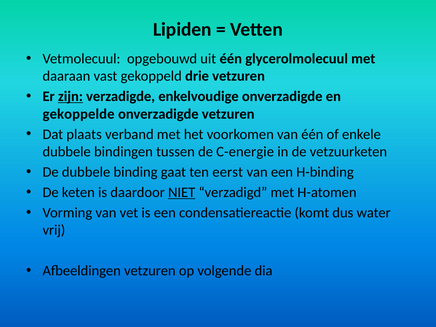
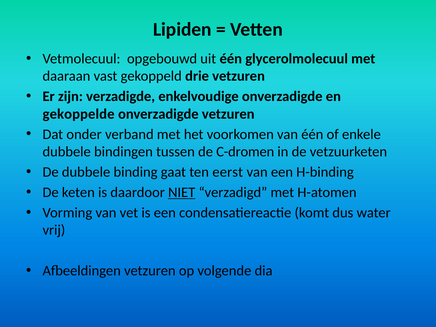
zijn underline: present -> none (70, 96)
plaats: plaats -> onder (84, 134)
C-energie: C-energie -> C-dromen (245, 152)
